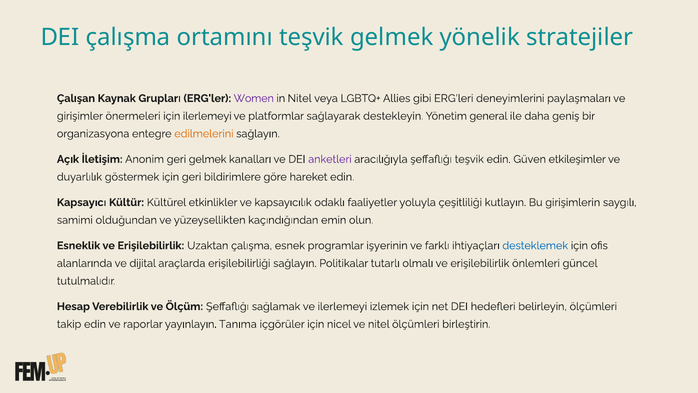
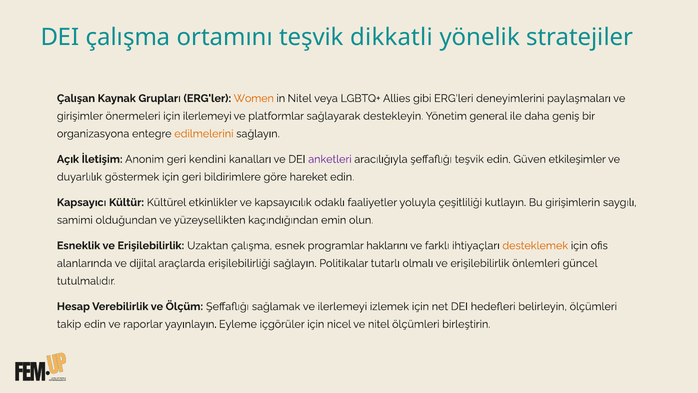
teşvik gelmek: gelmek -> dikkatli (392, 37)
Women colour: purple -> orange (254, 98)
geri gelmek: gelmek -> kendini (208, 159)
işyerinin: işyerinin -> haklarını (387, 245)
desteklemek colour: blue -> orange (535, 245)
Tanıma: Tanıma -> Eyleme (238, 324)
